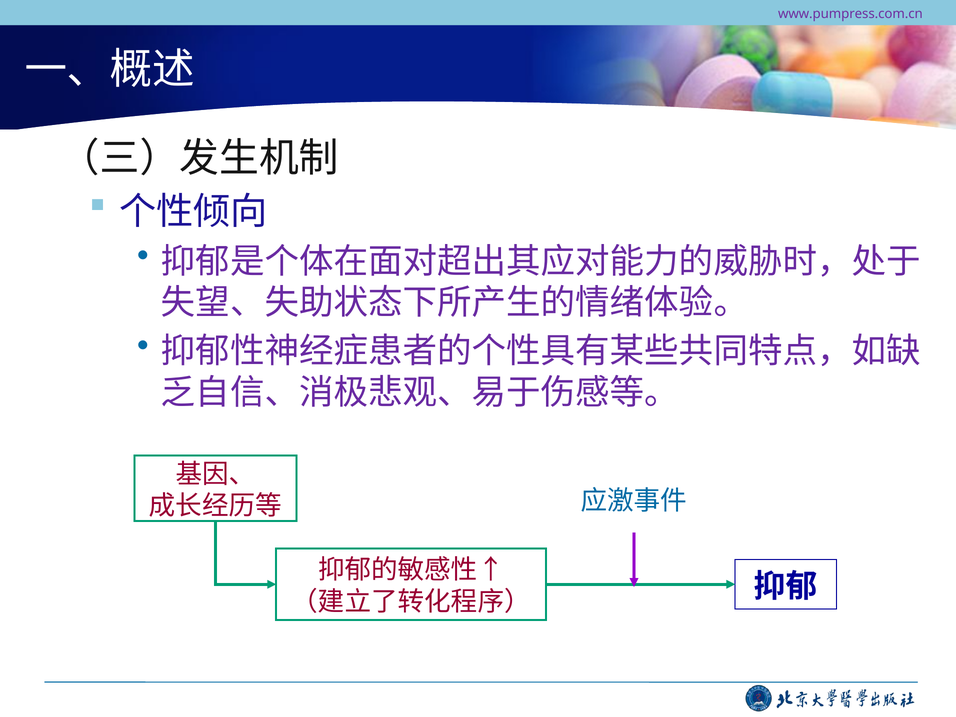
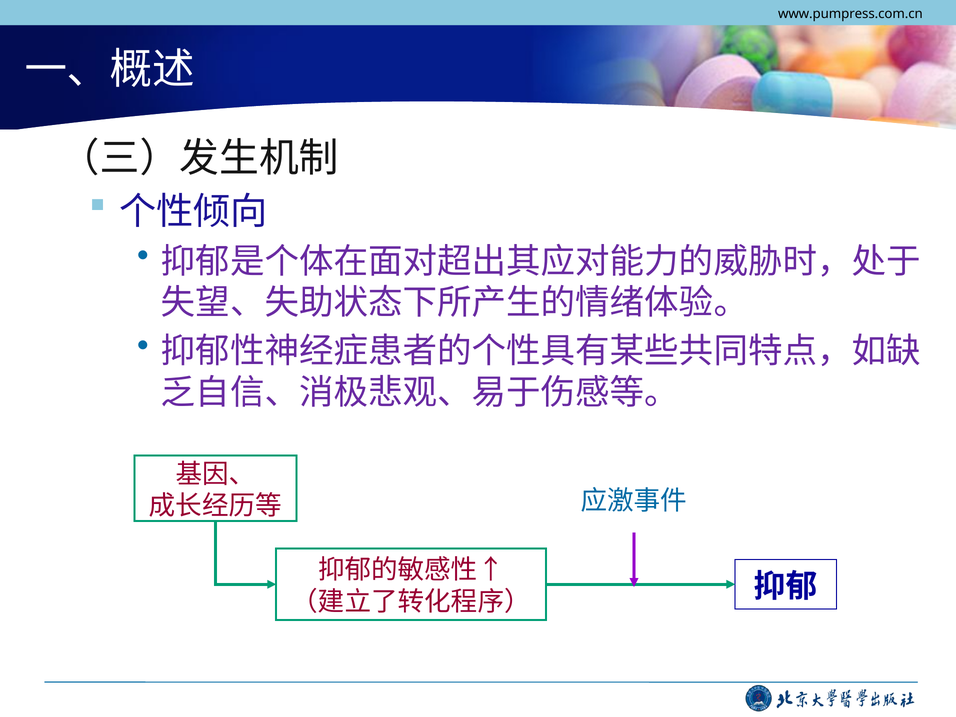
www.pumpress.com.cn colour: purple -> black (850, 14)
